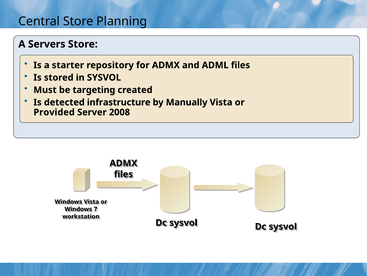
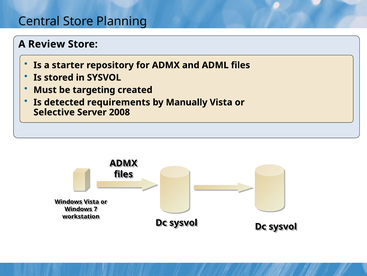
Servers: Servers -> Review (47, 44)
infrastructure: infrastructure -> requirements (119, 102)
Provided: Provided -> Selective (54, 112)
